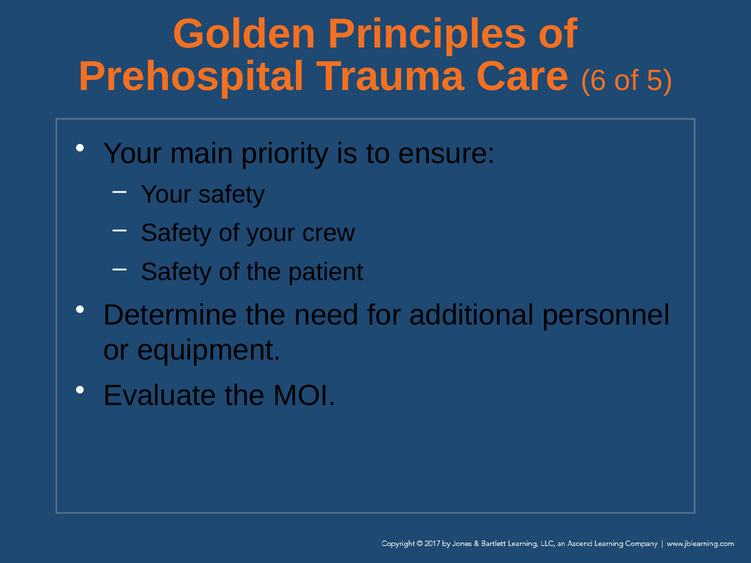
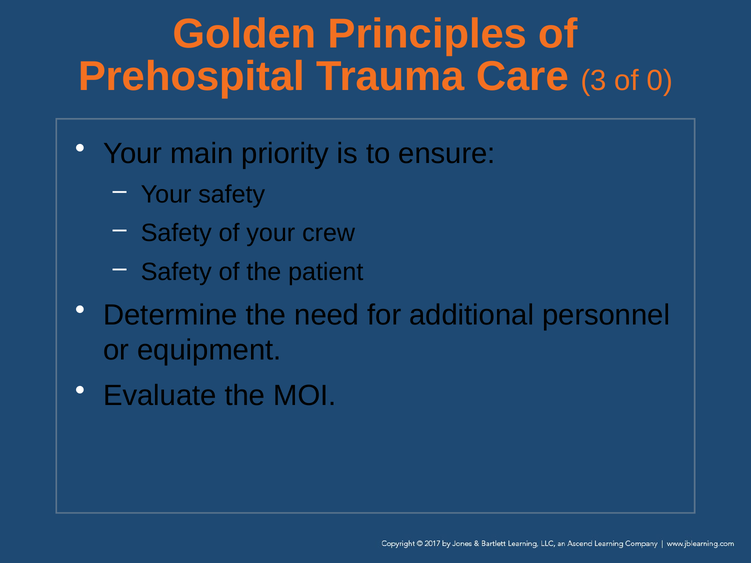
6: 6 -> 3 (594, 81)
5: 5 -> 0 (660, 81)
